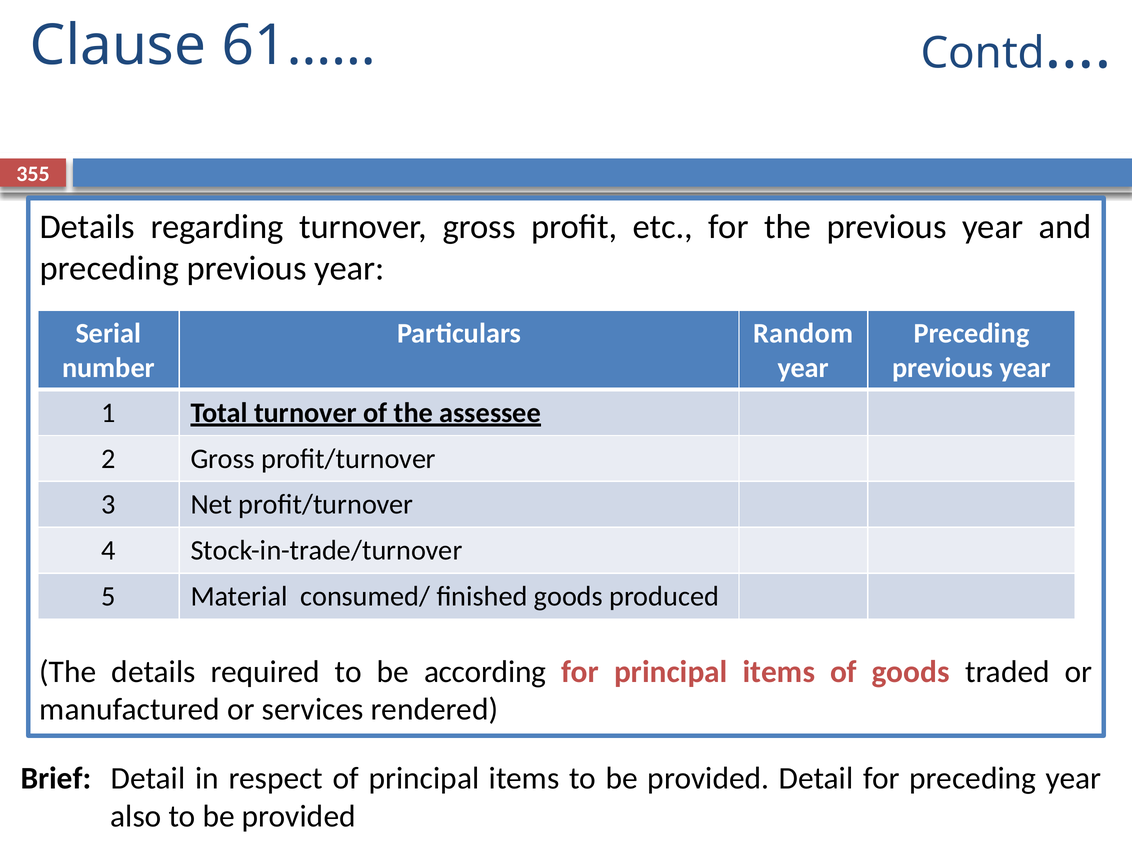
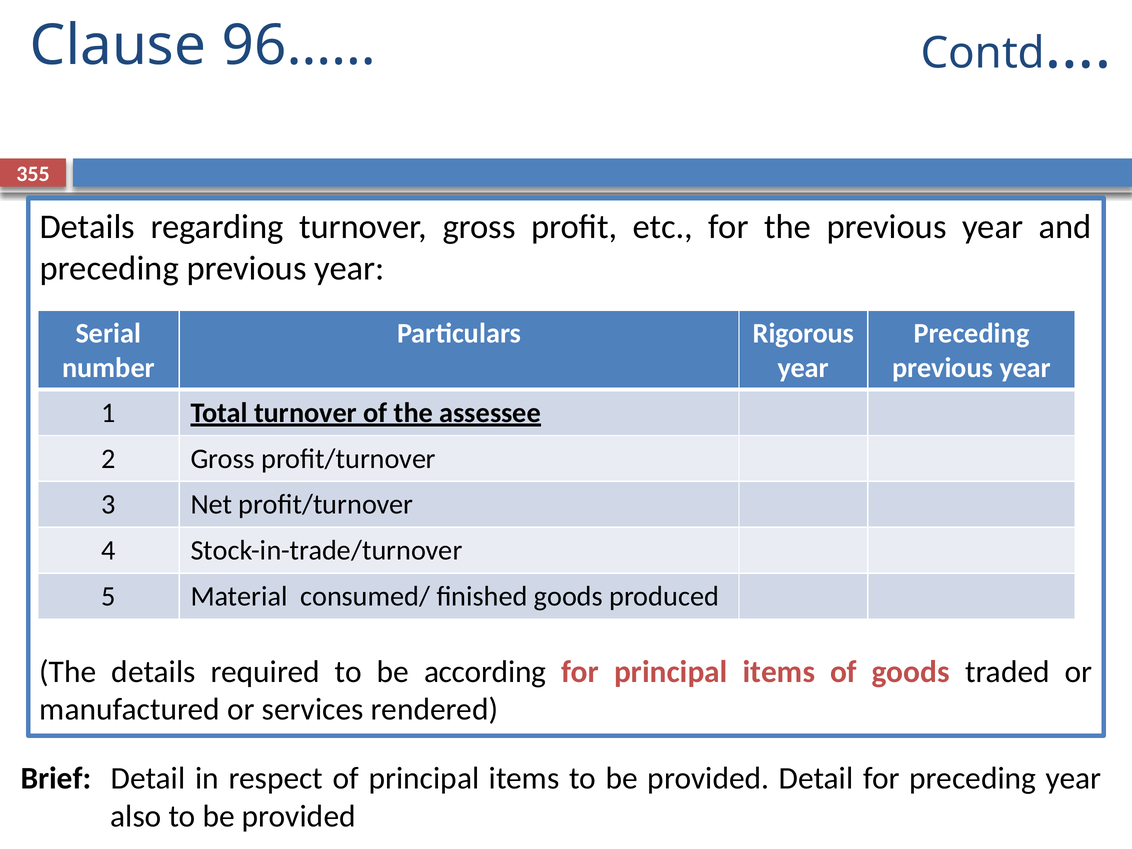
61……: 61…… -> 96…… (299, 45)
Random: Random -> Rigorous (803, 334)
